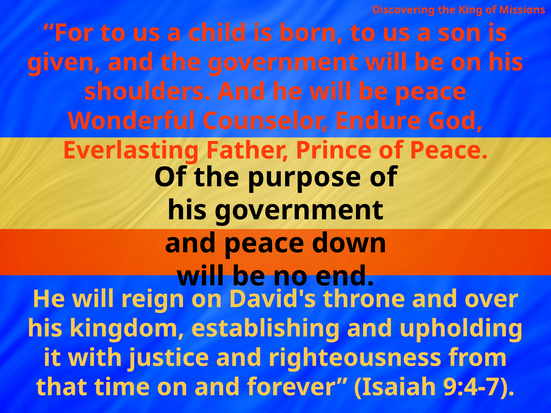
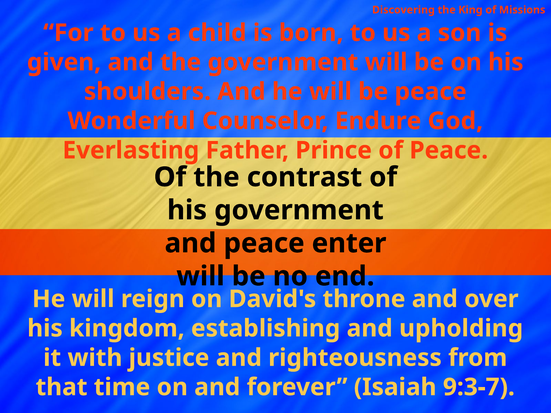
purpose: purpose -> contrast (304, 177)
down: down -> enter (349, 243)
9:4-7: 9:4-7 -> 9:3-7 (479, 387)
